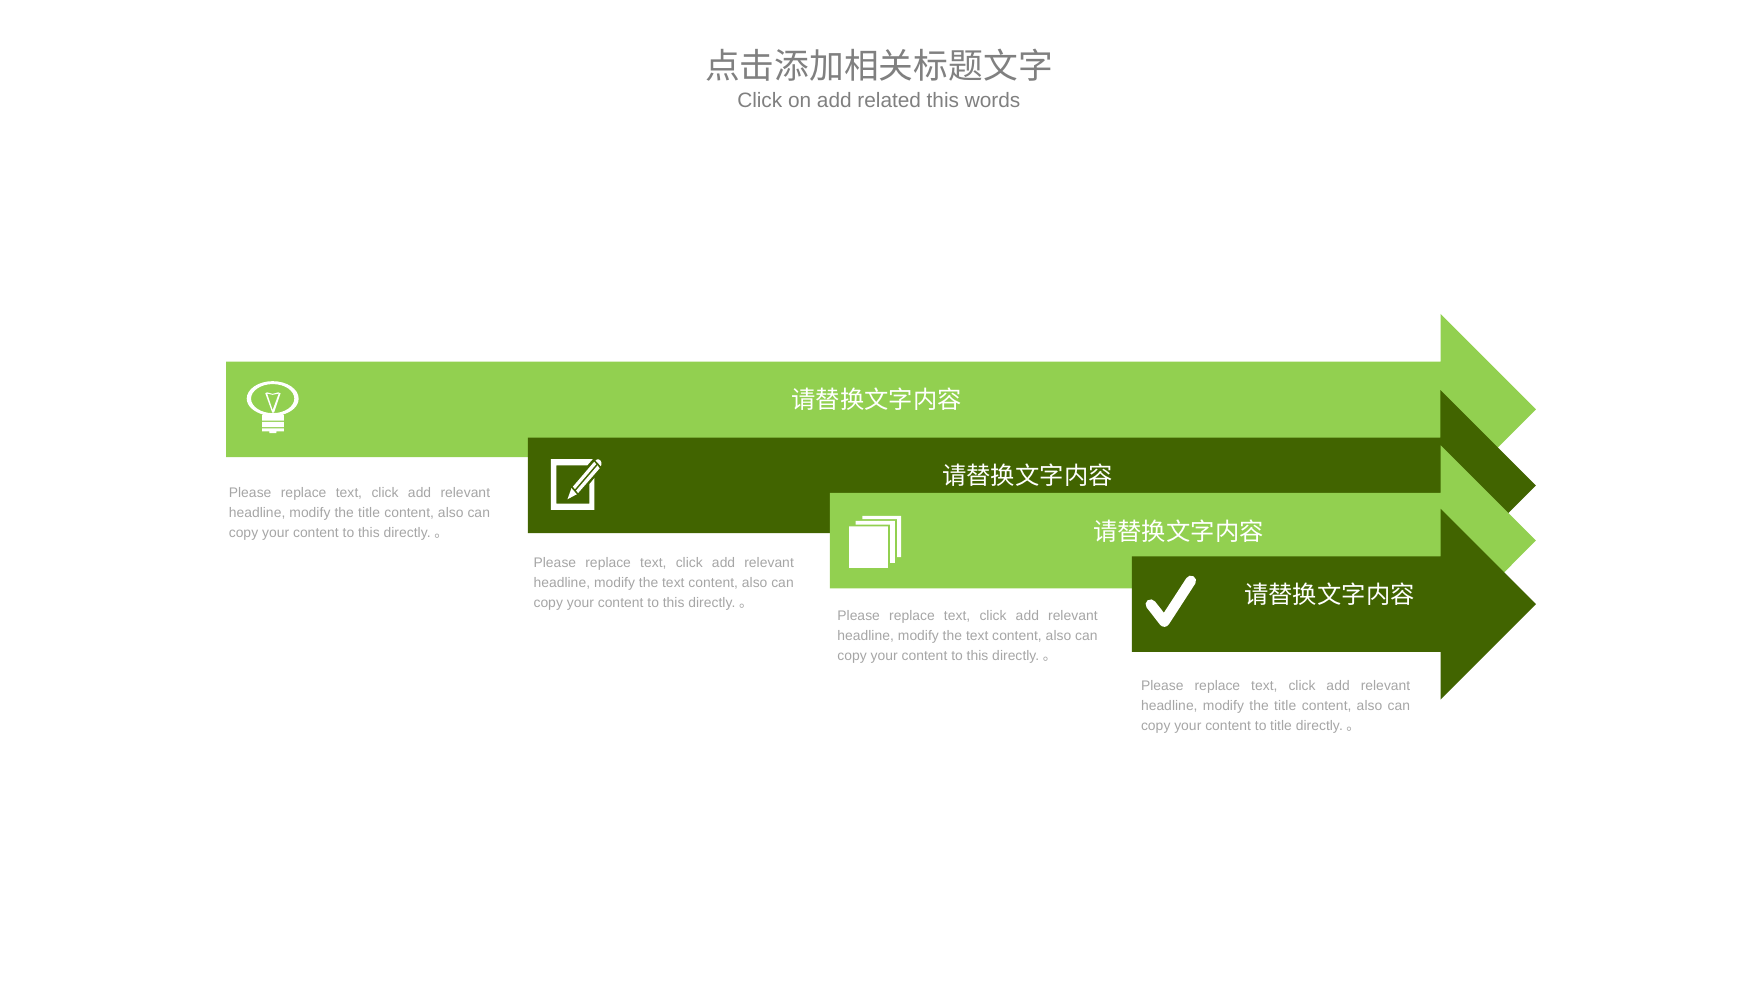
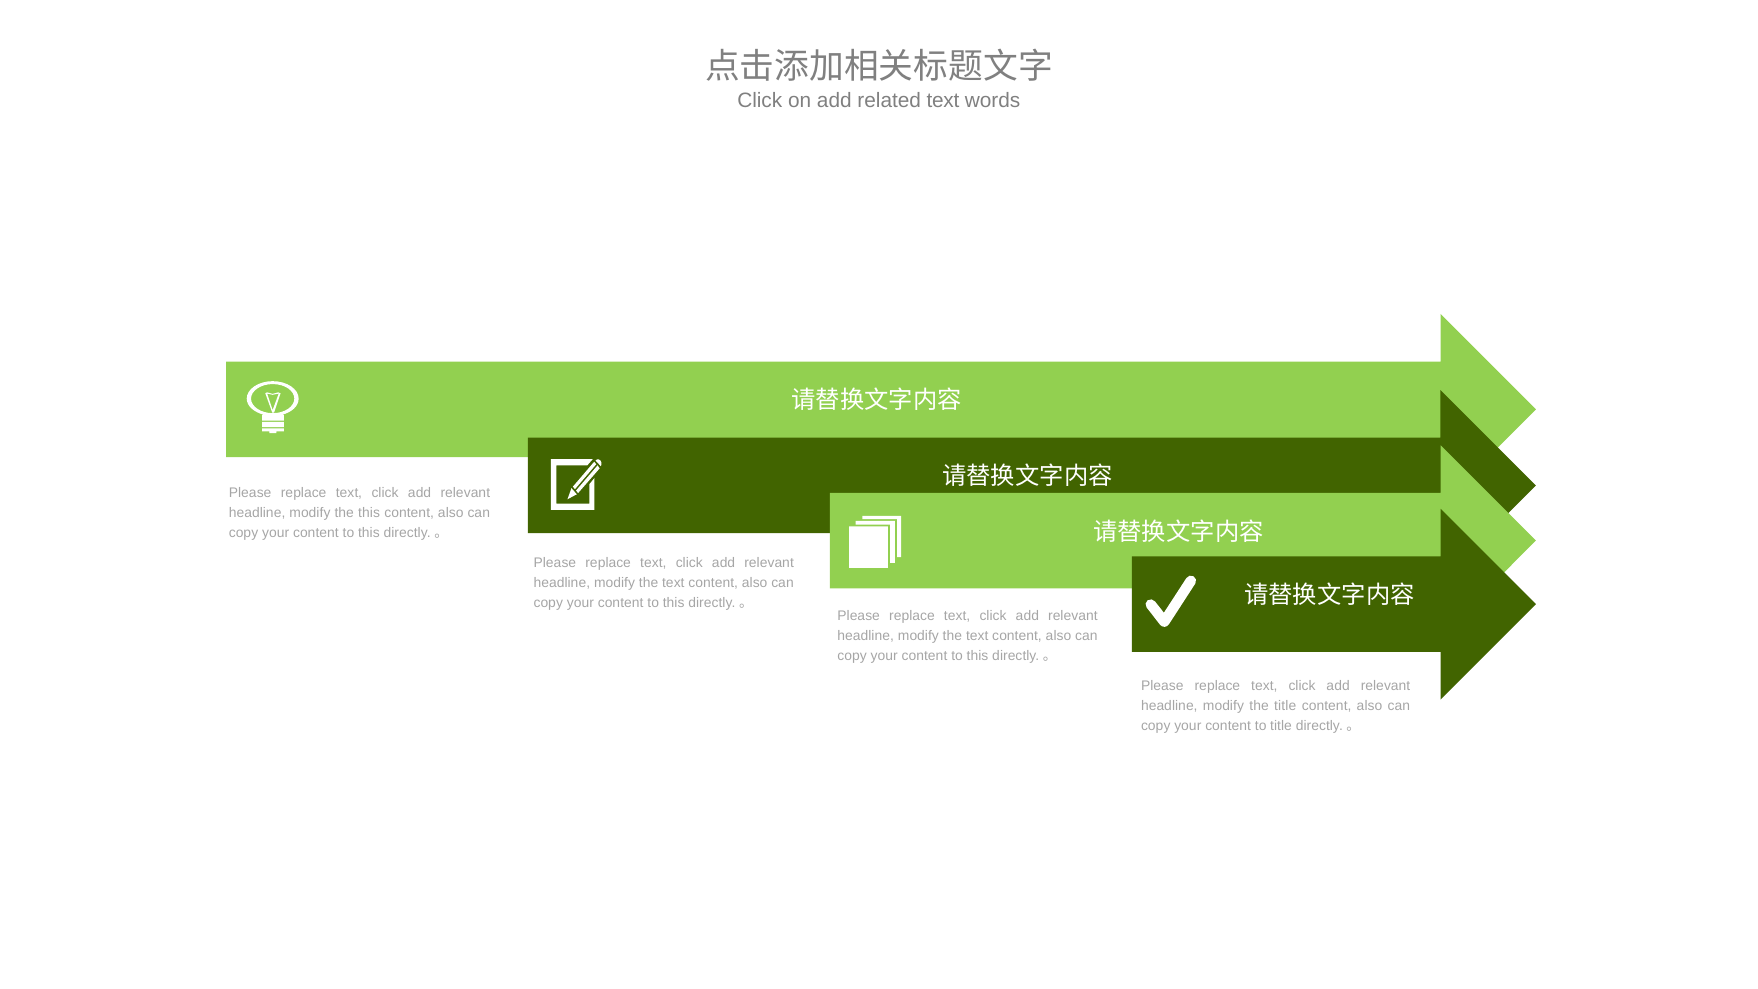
related this: this -> text (943, 100)
title: title -> this (369, 513)
